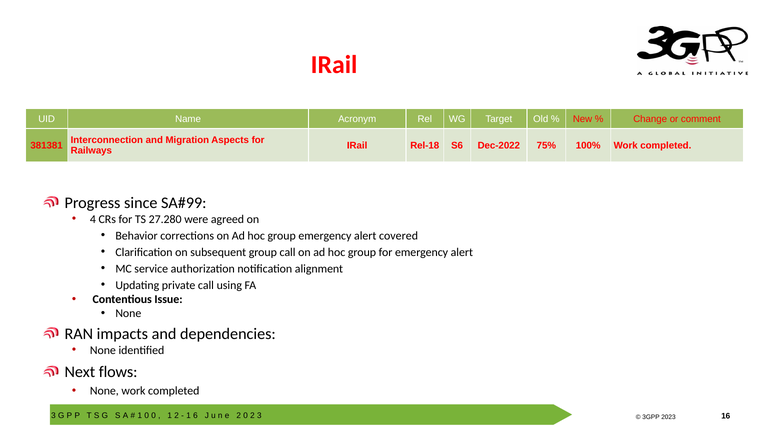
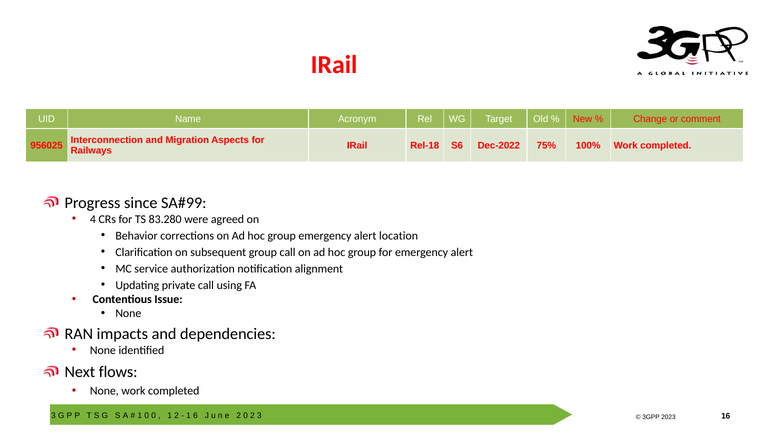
381381: 381381 -> 956025 (47, 146)
27.280: 27.280 -> 83.280 (165, 219)
covered: covered -> location (399, 236)
